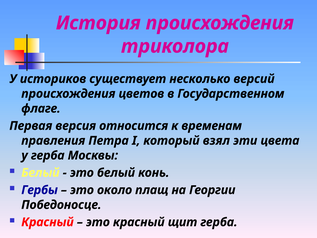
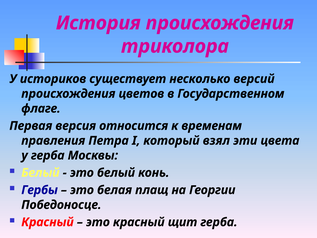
около: около -> белая (115, 190)
